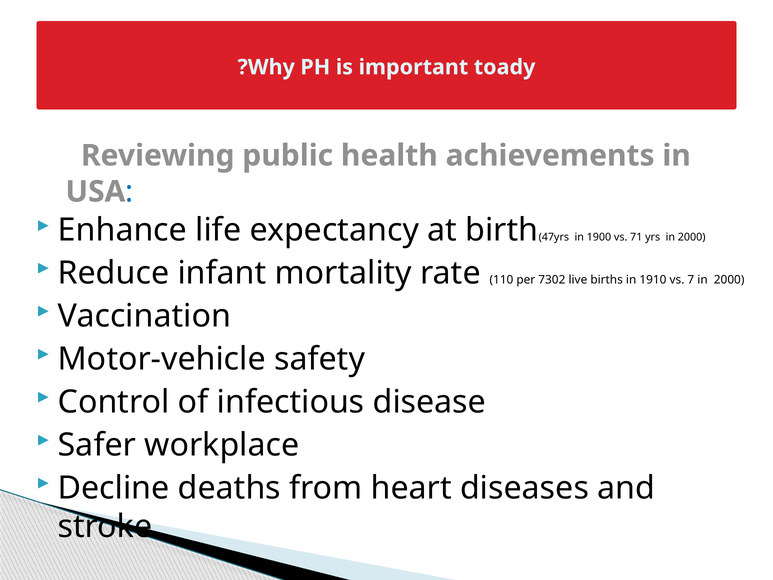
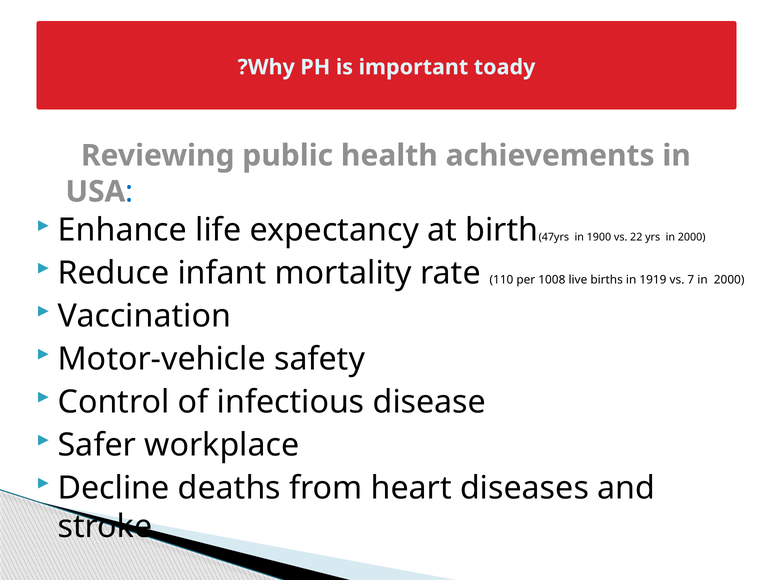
71: 71 -> 22 (636, 237)
7302: 7302 -> 1008 (552, 280)
1910: 1910 -> 1919 (653, 280)
